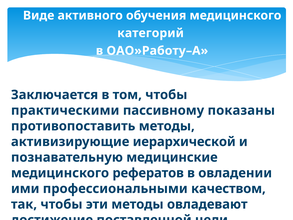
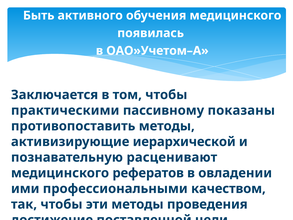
Виде: Виде -> Быть (39, 15)
категорий: категорий -> появилась (151, 33)
ОАО»Работу–А: ОАО»Работу–А -> ОАО»Учетом–А (157, 51)
медицинские: медицинские -> расценивают (172, 157)
овладевают: овладевают -> проведения (207, 204)
